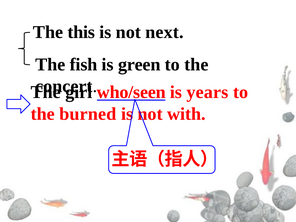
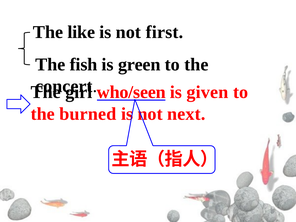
this: this -> like (81, 32)
next: next -> first (164, 32)
years: years -> given (207, 92)
with: with -> next (186, 114)
